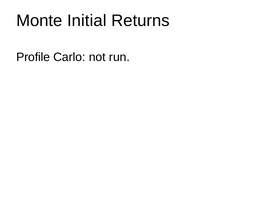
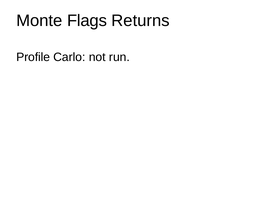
Initial: Initial -> Flags (87, 21)
